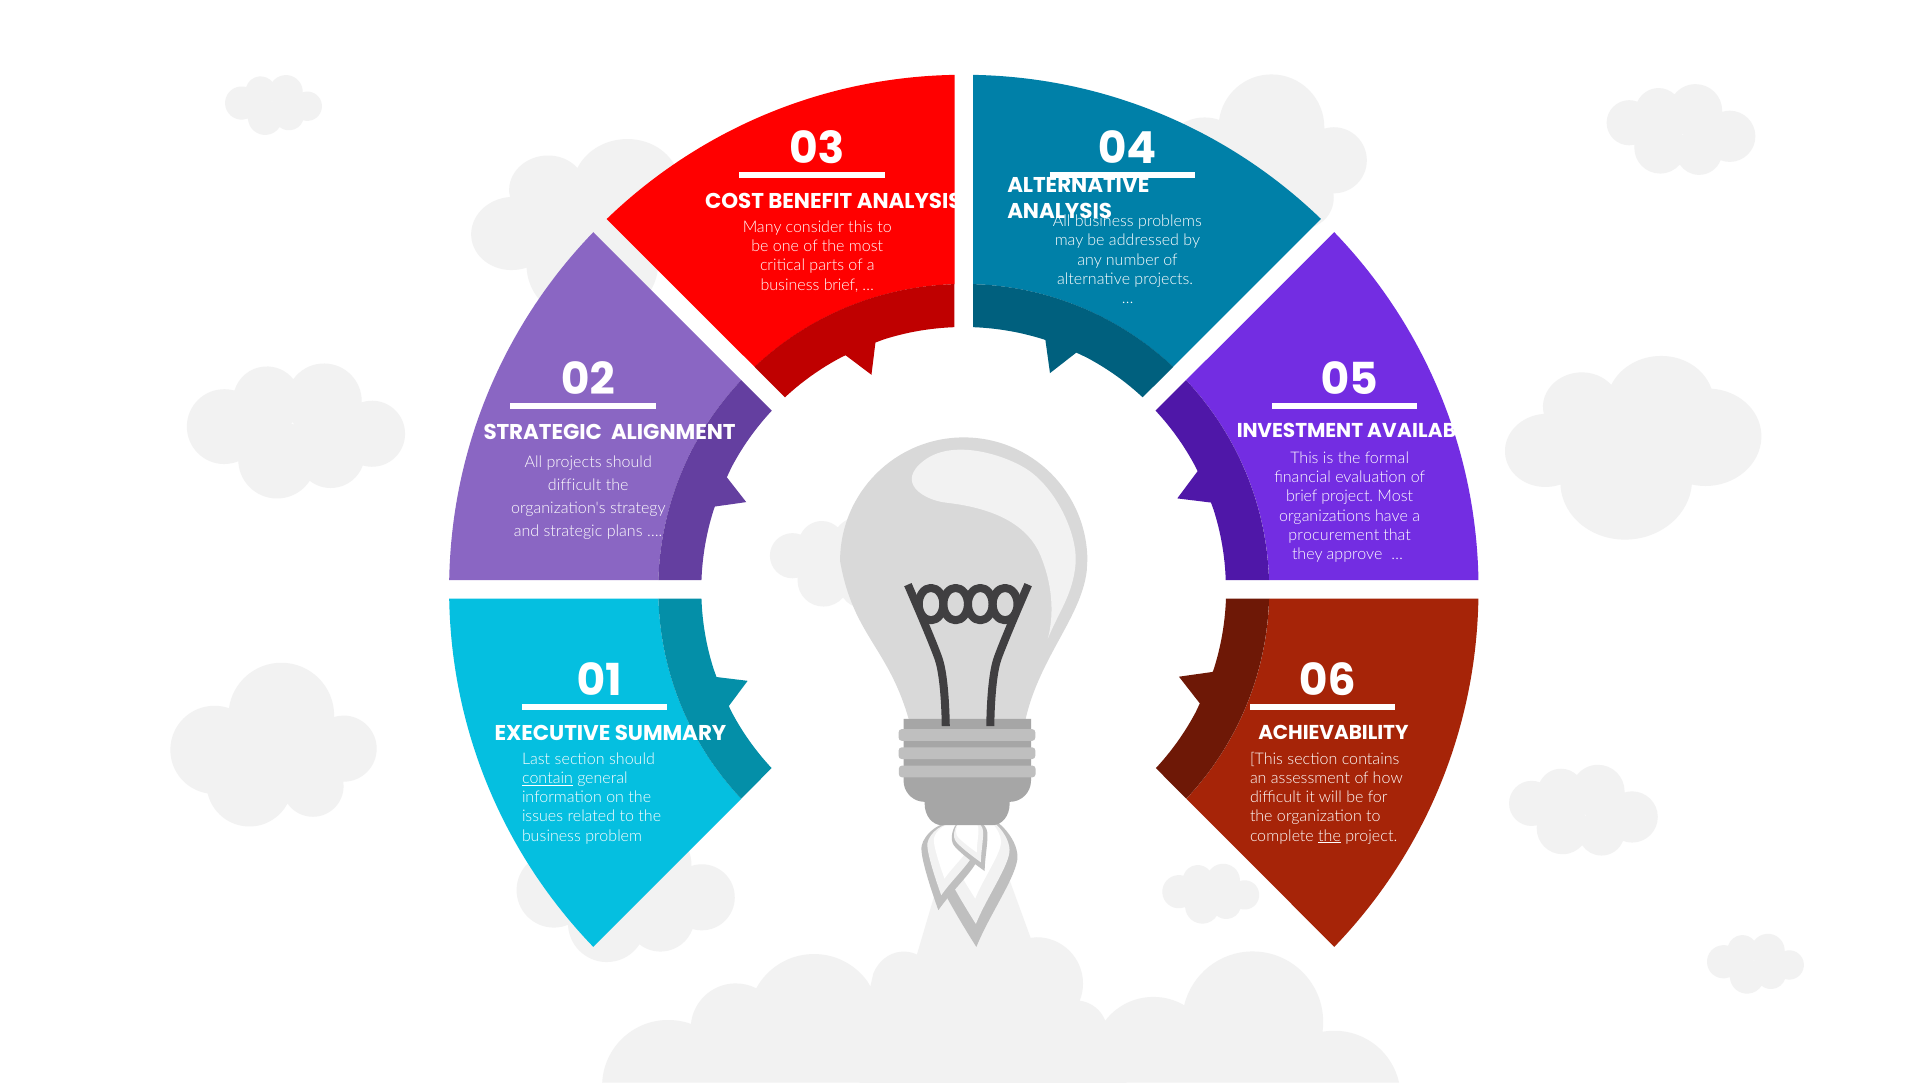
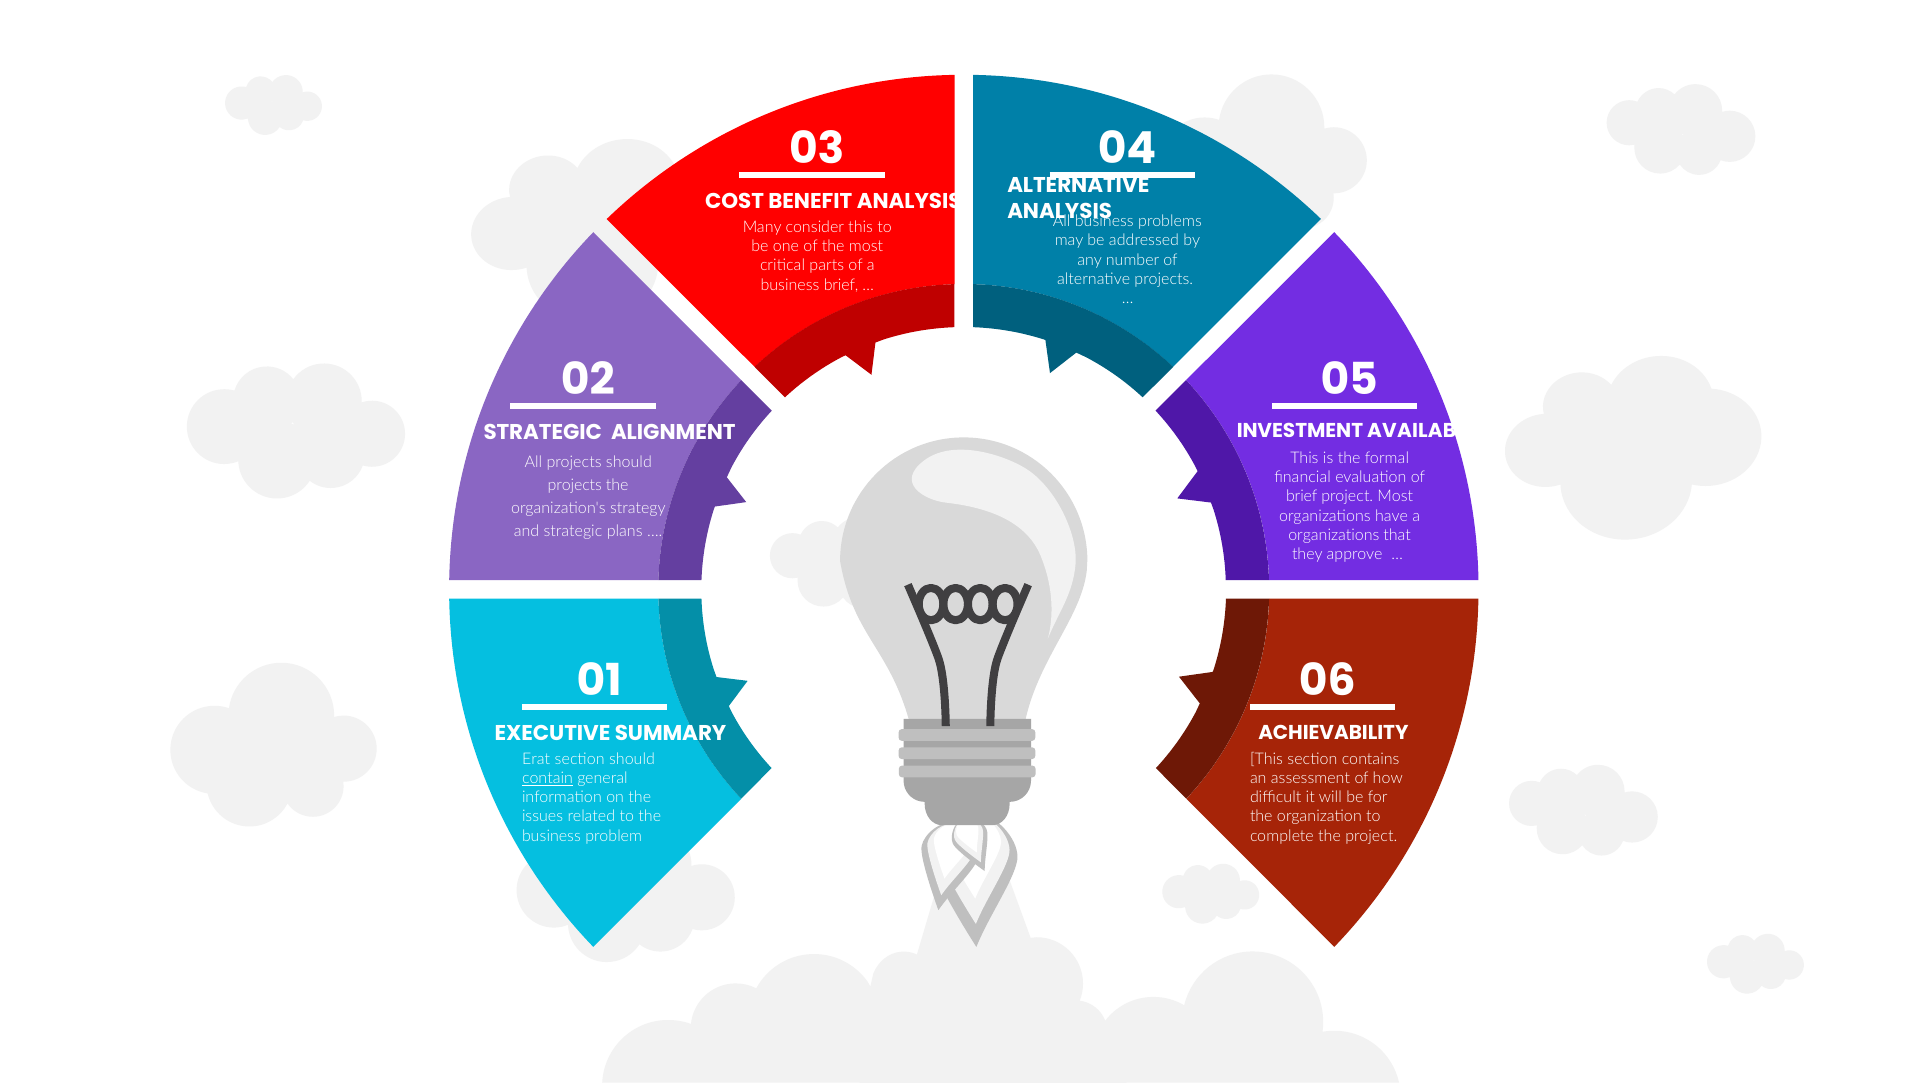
difficult: difficult -> projects (575, 485)
procurement: procurement -> organizations (1334, 535)
Last: Last -> Erat (536, 759)
the underline: present -> none (1330, 836)
